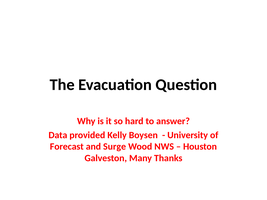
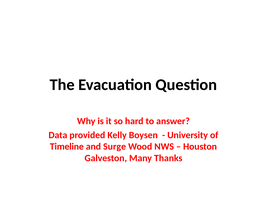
Forecast: Forecast -> Timeline (67, 147)
